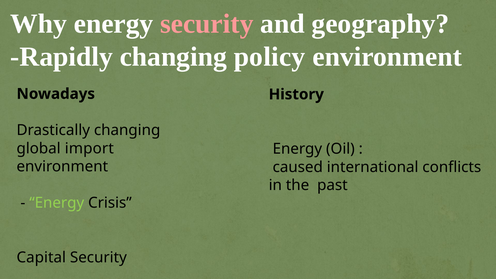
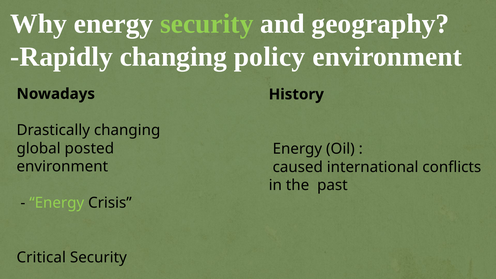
security colour: pink -> light green (207, 24)
import: import -> posted (89, 148)
Capital: Capital -> Critical (41, 257)
